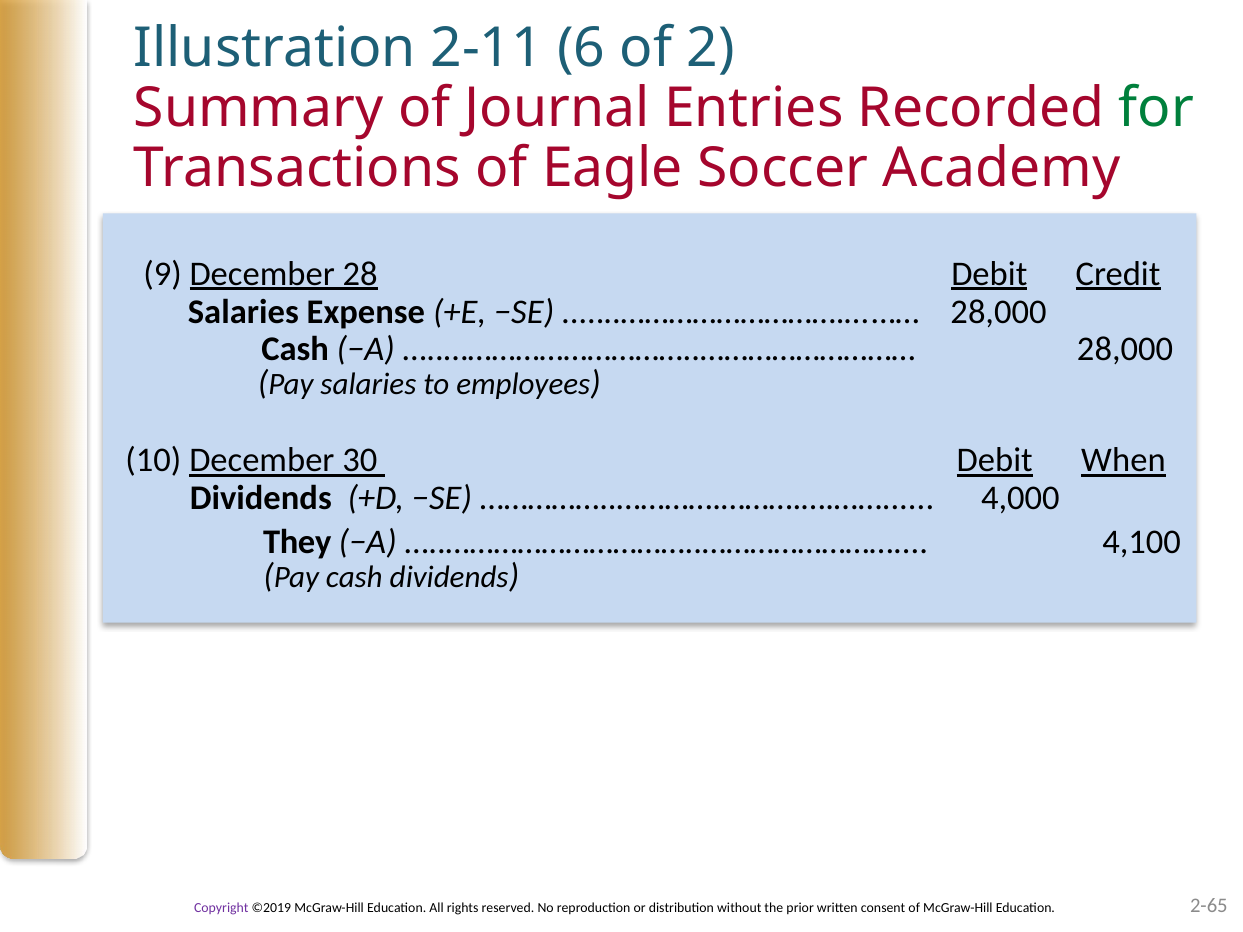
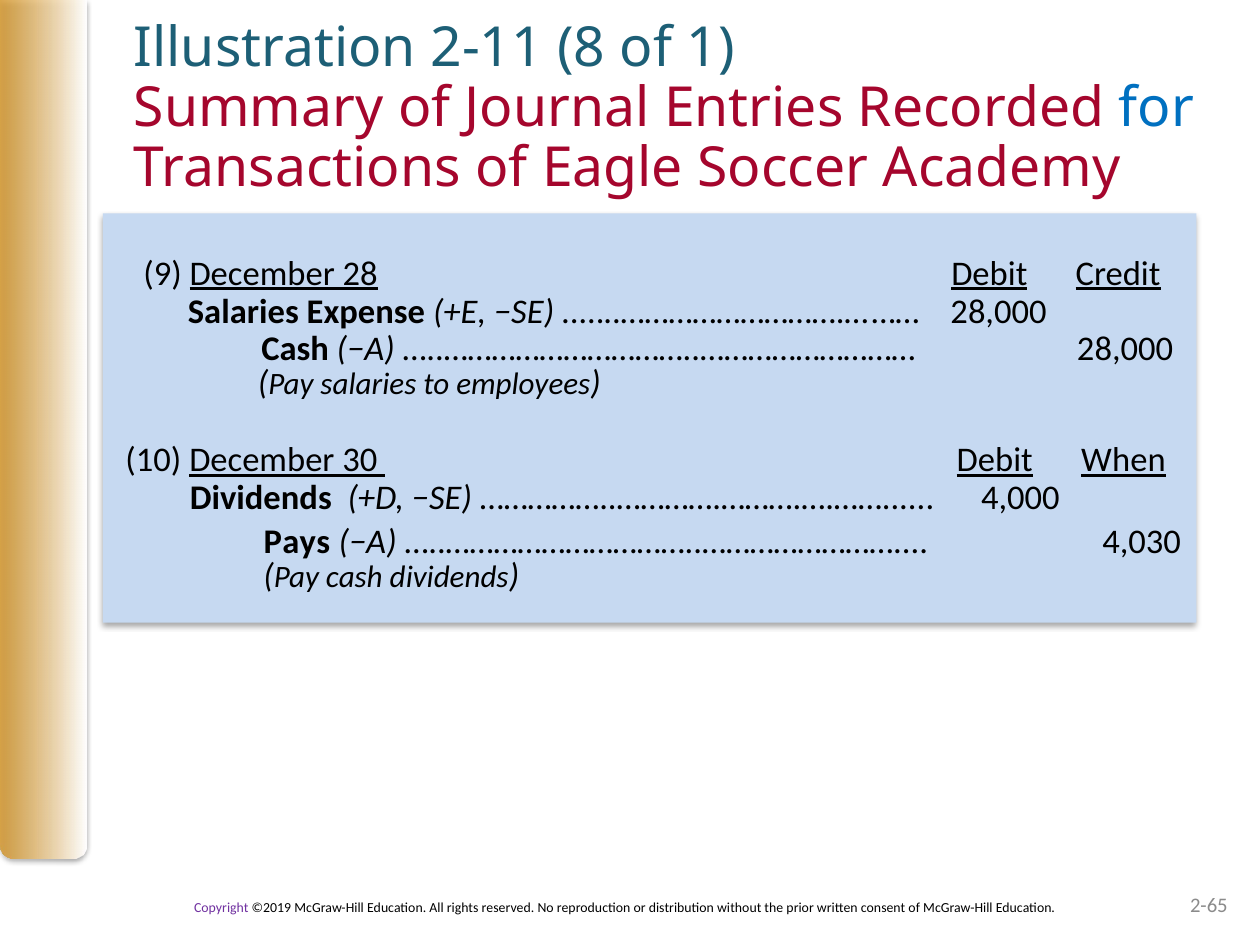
6: 6 -> 8 (582, 49)
2: 2 -> 1 (711, 49)
for colour: green -> blue (1156, 108)
They: They -> Pays (297, 542)
4,100: 4,100 -> 4,030 (1142, 542)
